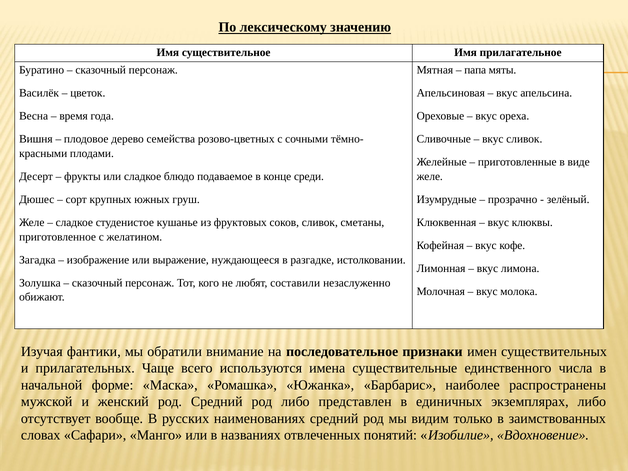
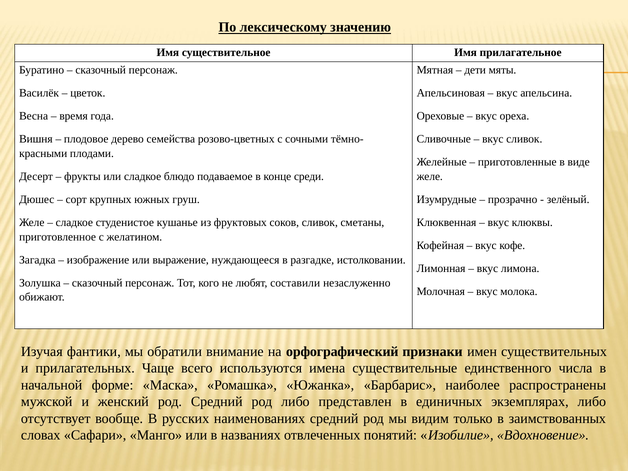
папа: папа -> дети (475, 70)
последовательное: последовательное -> орфографический (342, 352)
